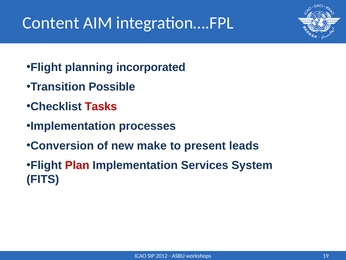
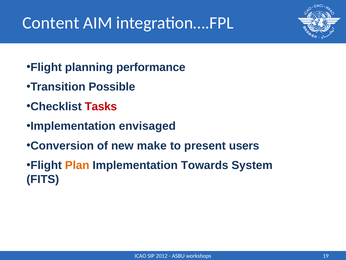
incorporated: incorporated -> performance (151, 67)
processes: processes -> envisaged (147, 126)
leads: leads -> users (244, 146)
Plan colour: red -> orange (77, 165)
Services: Services -> Towards (205, 165)
